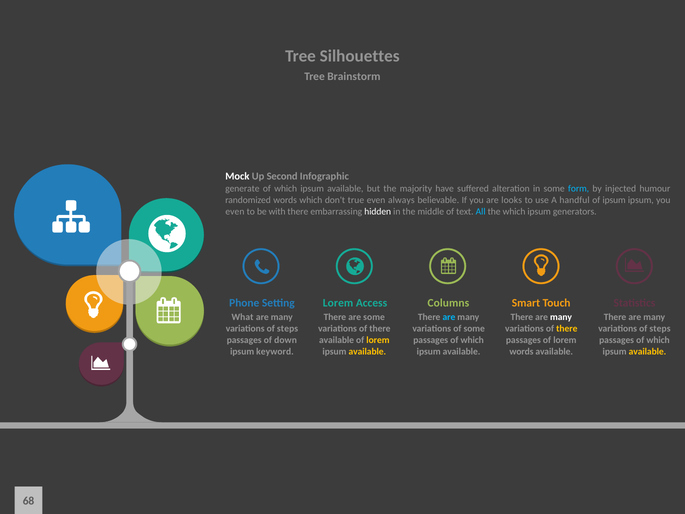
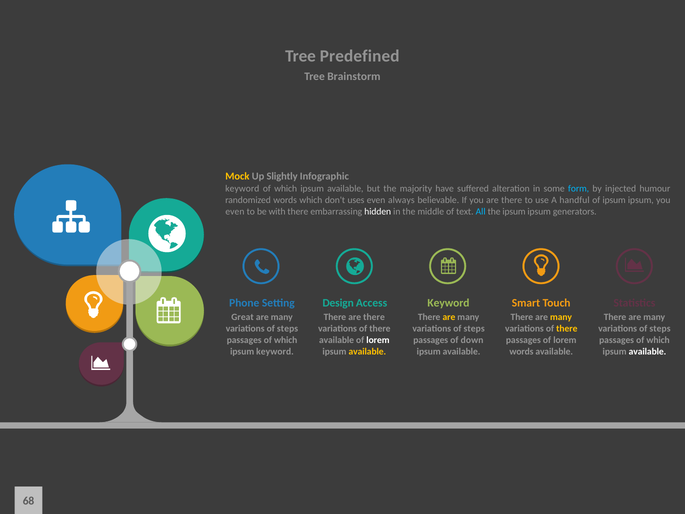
Silhouettes: Silhouettes -> Predefined (360, 56)
Mock colour: white -> yellow (237, 176)
Second: Second -> Slightly (282, 176)
generate: generate -> keyword (242, 188)
true: true -> uses (356, 200)
you are looks: looks -> there (512, 200)
the which: which -> ipsum (514, 211)
Setting Lorem: Lorem -> Design (338, 303)
Access Columns: Columns -> Keyword (448, 303)
What: What -> Great (243, 317)
There are some: some -> there (374, 317)
are colour: light blue -> yellow (449, 317)
many colour: white -> yellow (561, 317)
some: some -> steps (474, 329)
down: down -> which (286, 340)
lorem colour: yellow -> white (378, 340)
which: which -> down (472, 340)
available colour: yellow -> white (647, 351)
